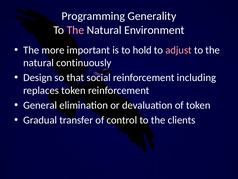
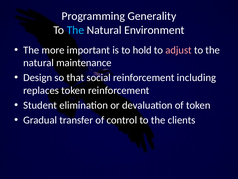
The colour: pink -> light blue (75, 30)
continuously: continuously -> maintenance (84, 63)
General: General -> Student (40, 105)
